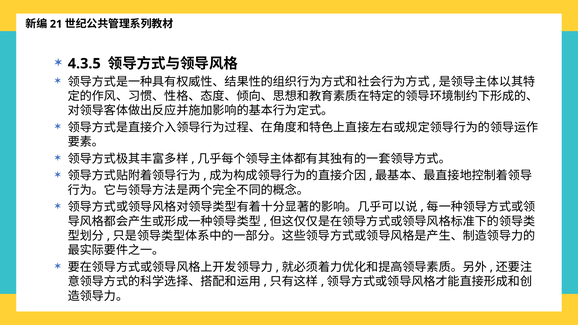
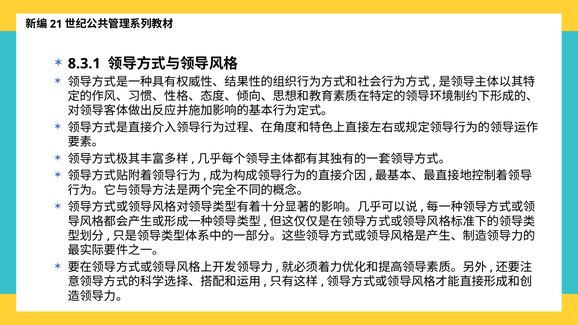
4.3.5: 4.3.5 -> 8.3.1 (84, 64)
